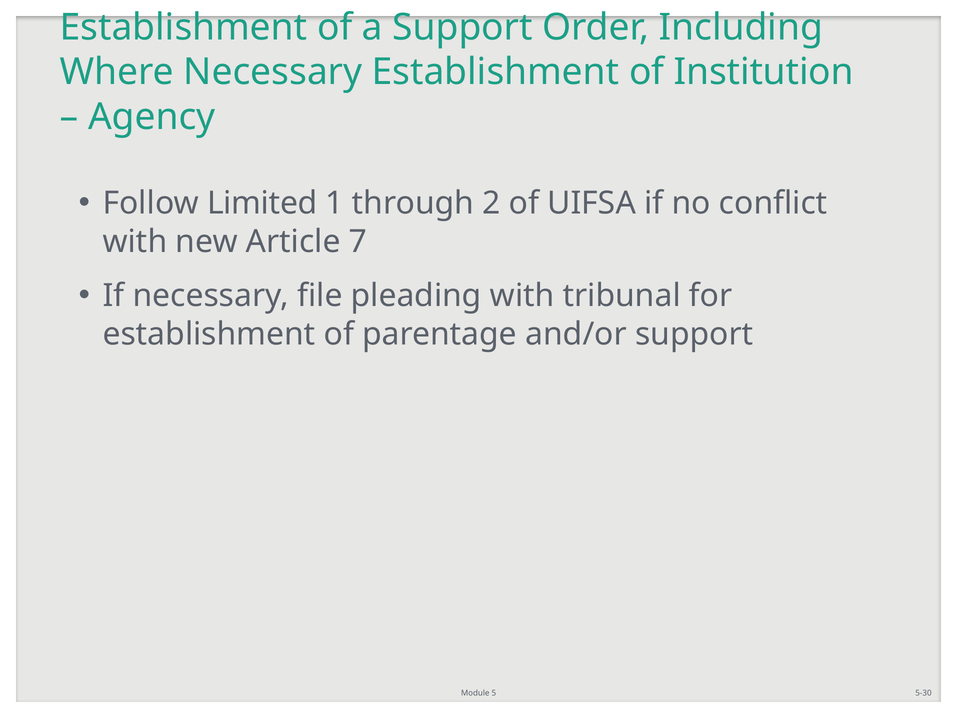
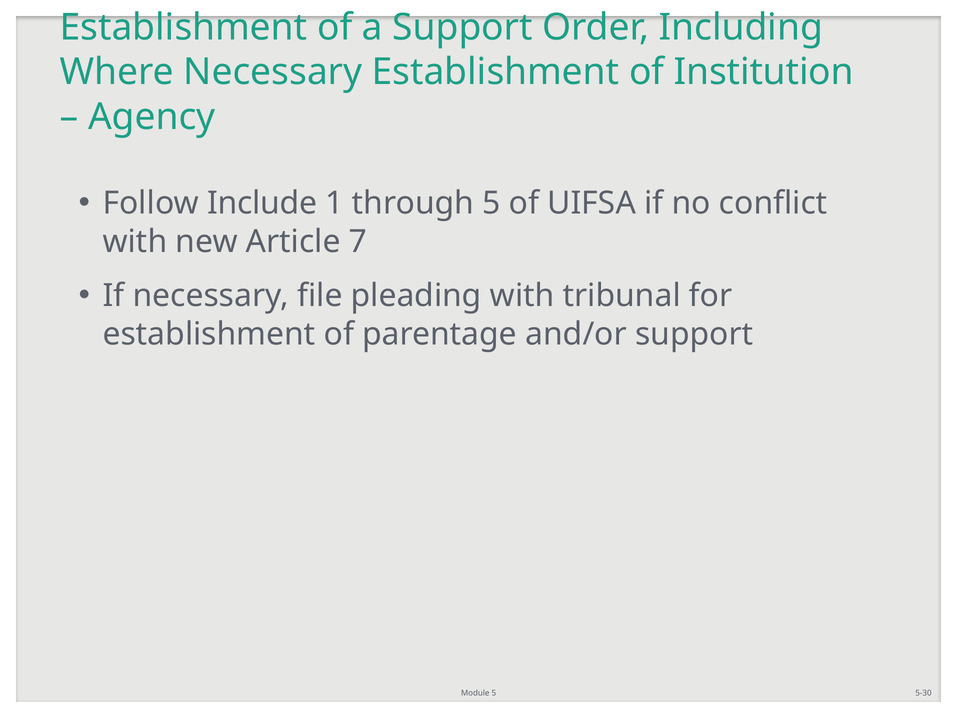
Limited: Limited -> Include (262, 203)
through 2: 2 -> 5 (491, 203)
